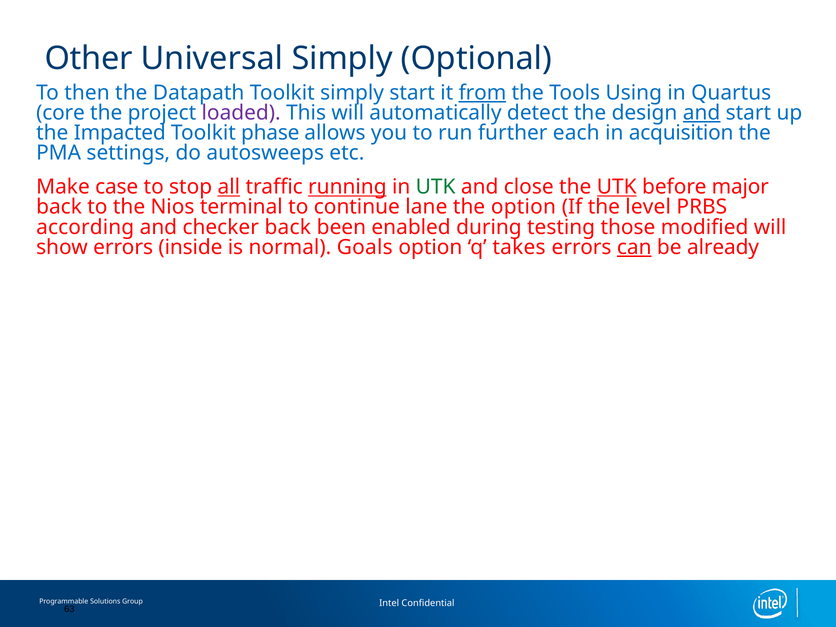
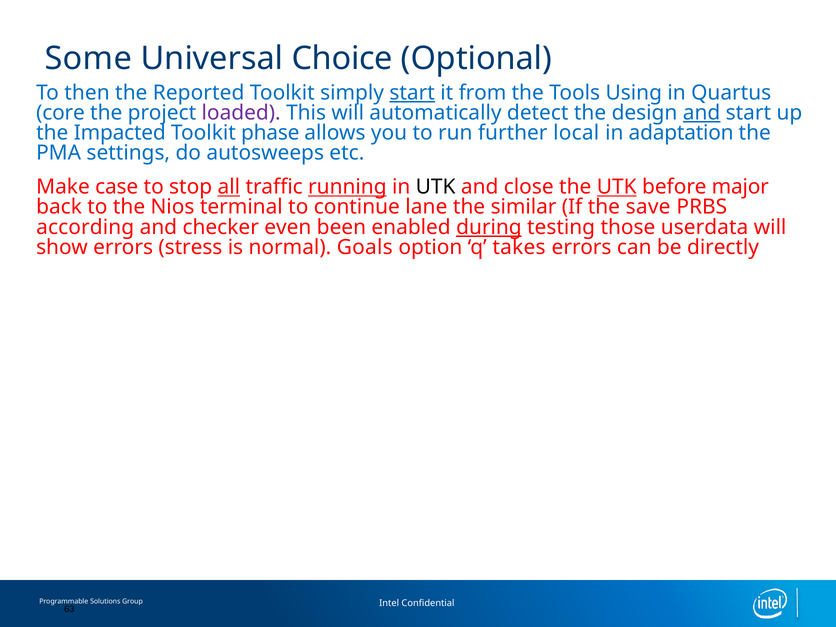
Other: Other -> Some (88, 59)
Universal Simply: Simply -> Choice (342, 59)
Datapath: Datapath -> Reported (199, 93)
start underline: none -> present (412, 93)
from underline: present -> none (482, 93)
each: each -> local (576, 133)
acquisition: acquisition -> adaptation (681, 133)
UTK colour: green -> black (436, 187)
the option: option -> similar (524, 207)
level: level -> save (648, 207)
checker back: back -> even (288, 227)
during underline: none -> present (489, 227)
modified: modified -> userdata (705, 227)
inside: inside -> stress (190, 247)
can underline: present -> none (634, 247)
already: already -> directly (723, 247)
